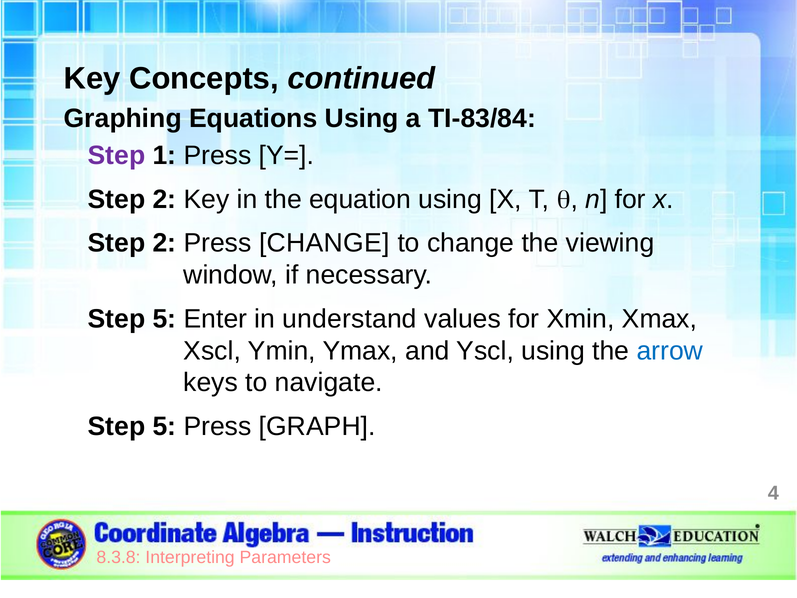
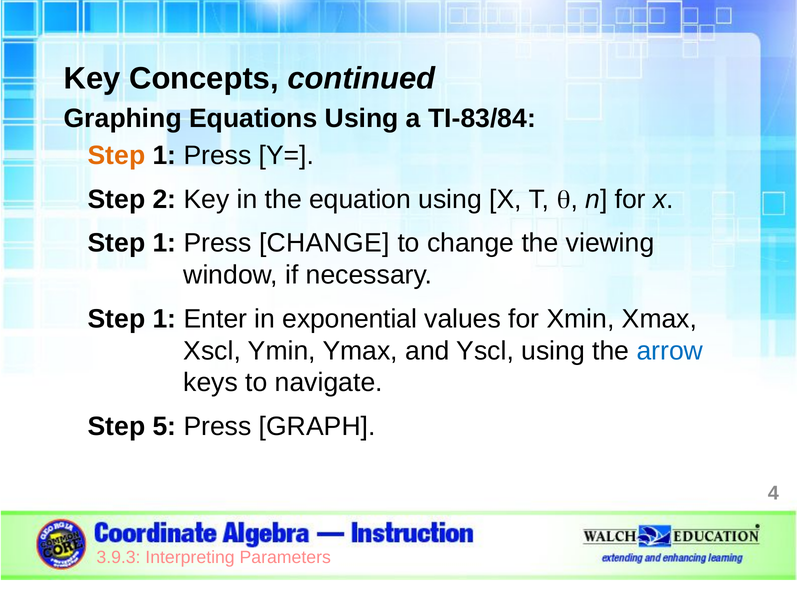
Step colour: purple -> orange (117, 155)
2: 2 -> 1 (164, 243)
5: 5 -> 1 (164, 319)
understand: understand -> exponential (350, 319)
8.3.8: 8.3.8 -> 3.9.3 (118, 557)
